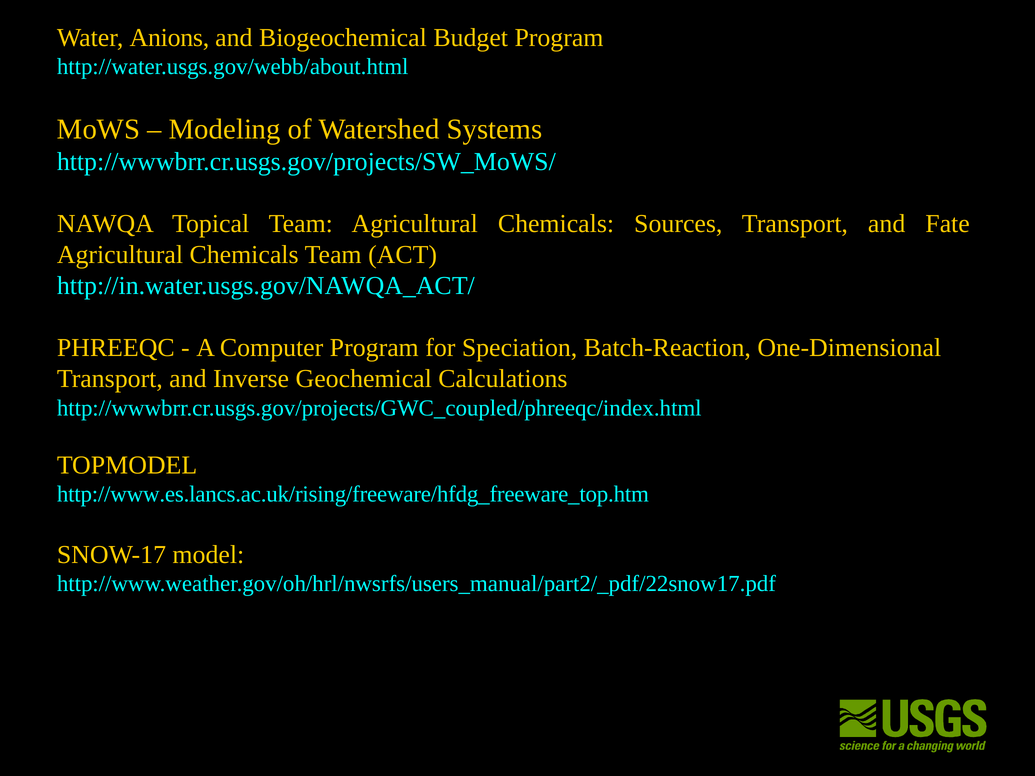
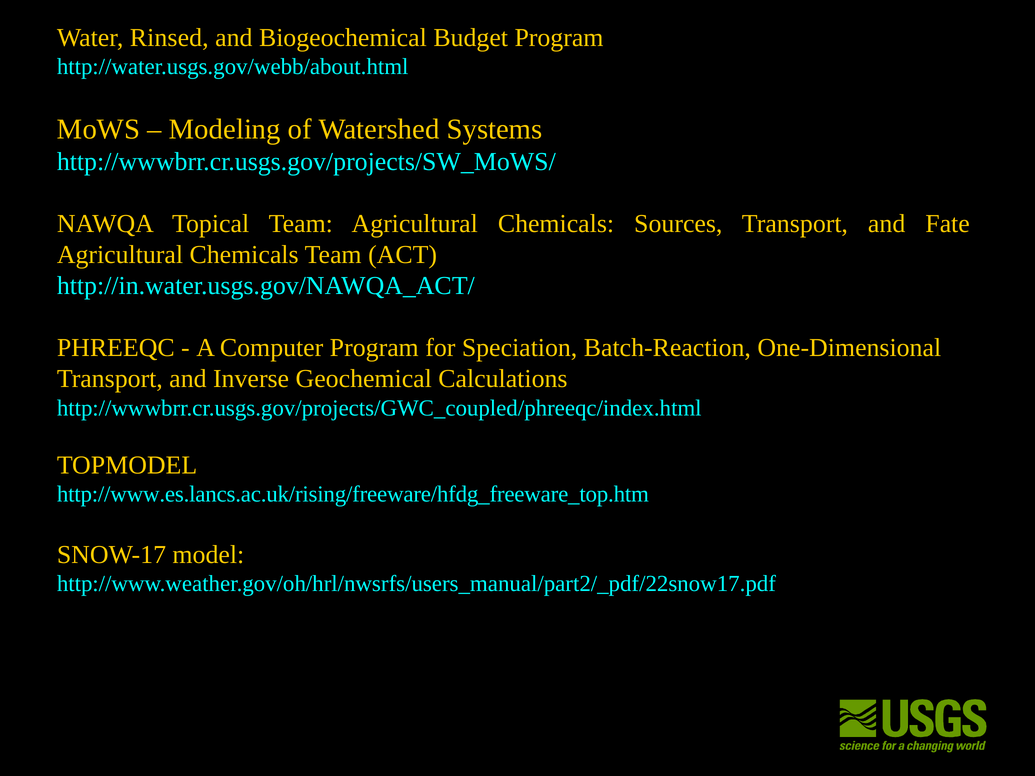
Anions: Anions -> Rinsed (169, 38)
